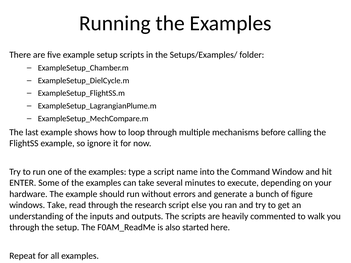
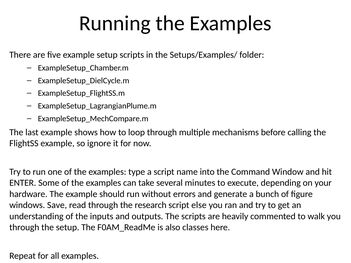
windows Take: Take -> Save (57, 205)
started: started -> classes (195, 228)
